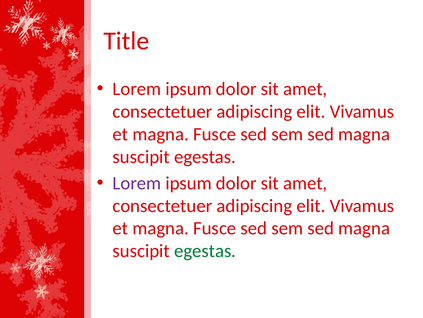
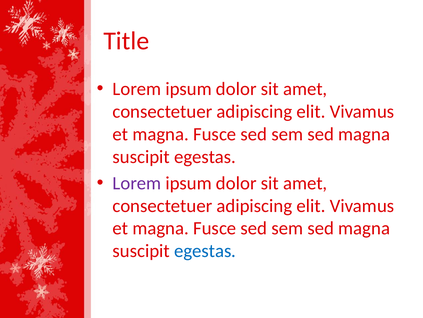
egestas colour: green -> blue (205, 250)
